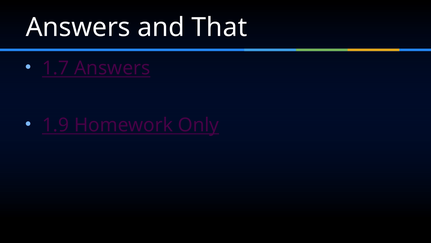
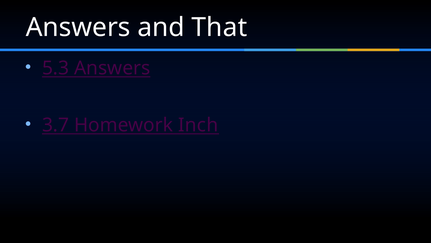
1.7: 1.7 -> 5.3 (56, 68)
1.9: 1.9 -> 3.7 (56, 125)
Only: Only -> Inch (198, 125)
